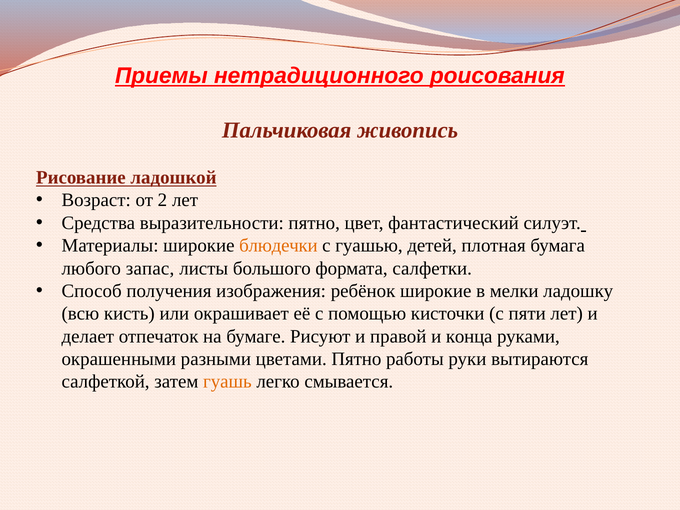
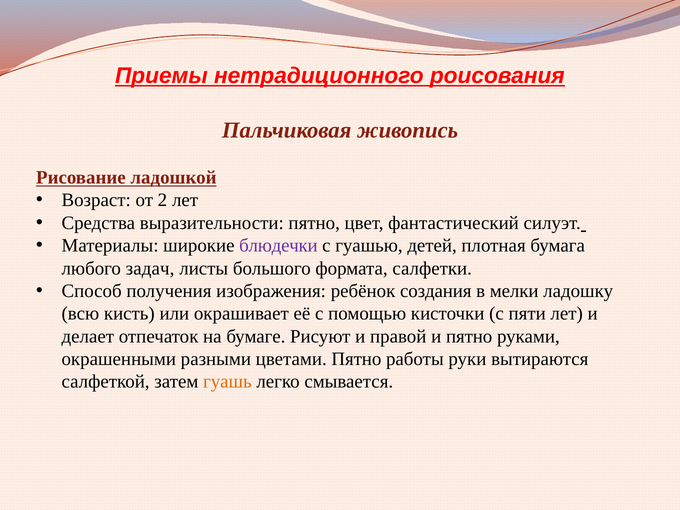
блюдечки colour: orange -> purple (278, 246)
запас: запас -> задач (150, 268)
ребёнок широкие: широкие -> создания (436, 291)
и конца: конца -> пятно (469, 336)
